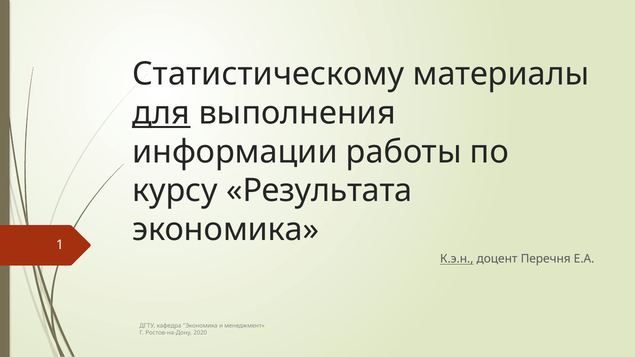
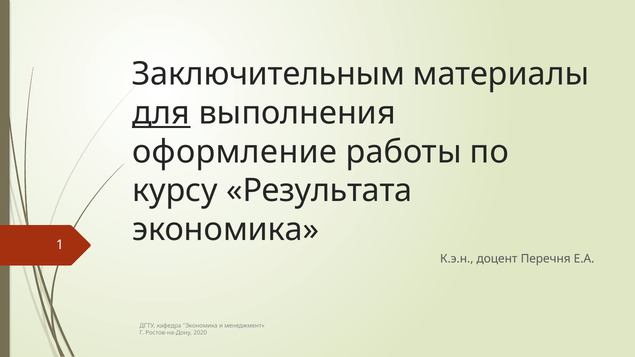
Статистическому: Статистическому -> Заключительным (268, 74)
информации: информации -> оформление (235, 152)
К.э.н underline: present -> none (457, 259)
